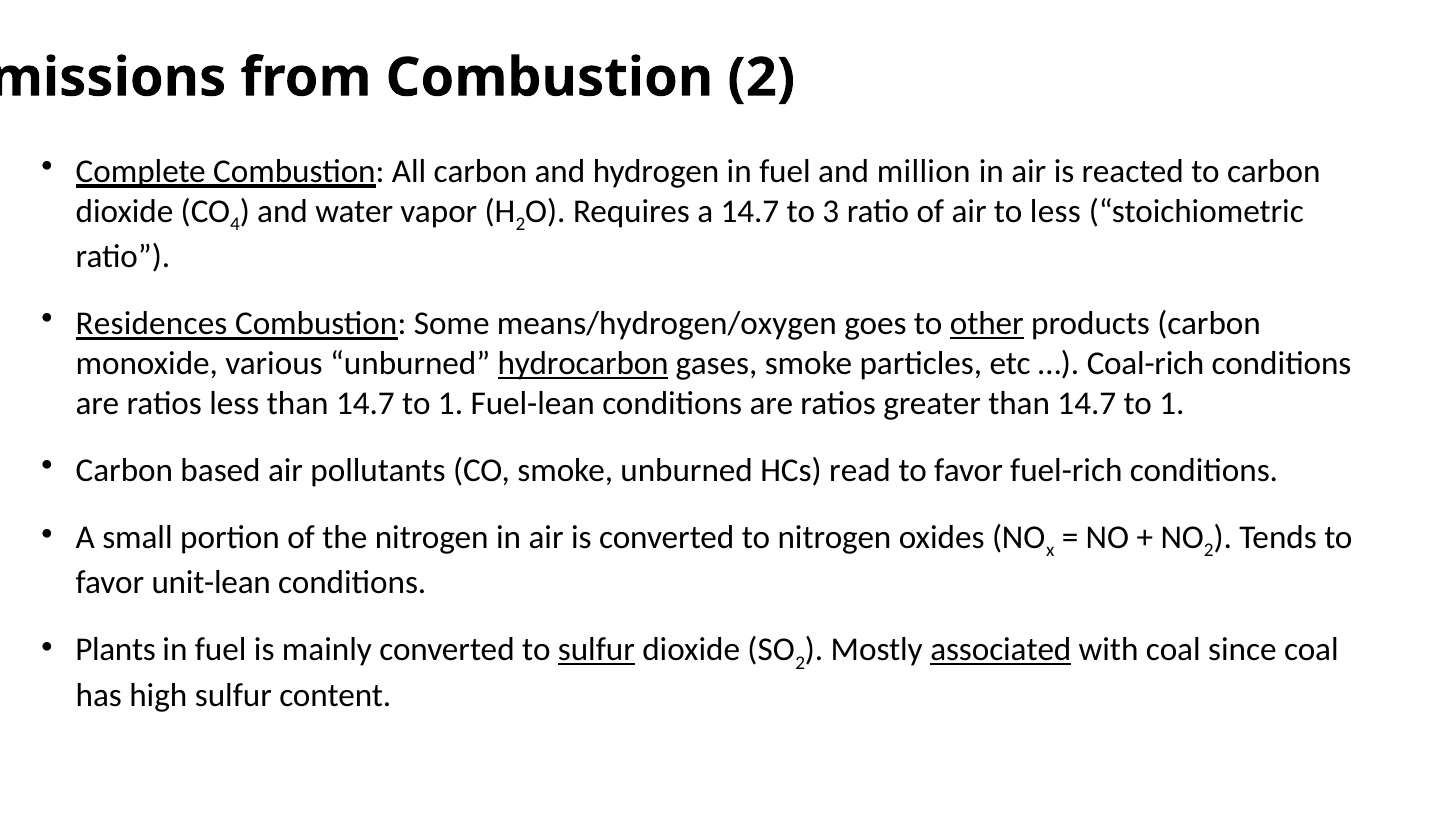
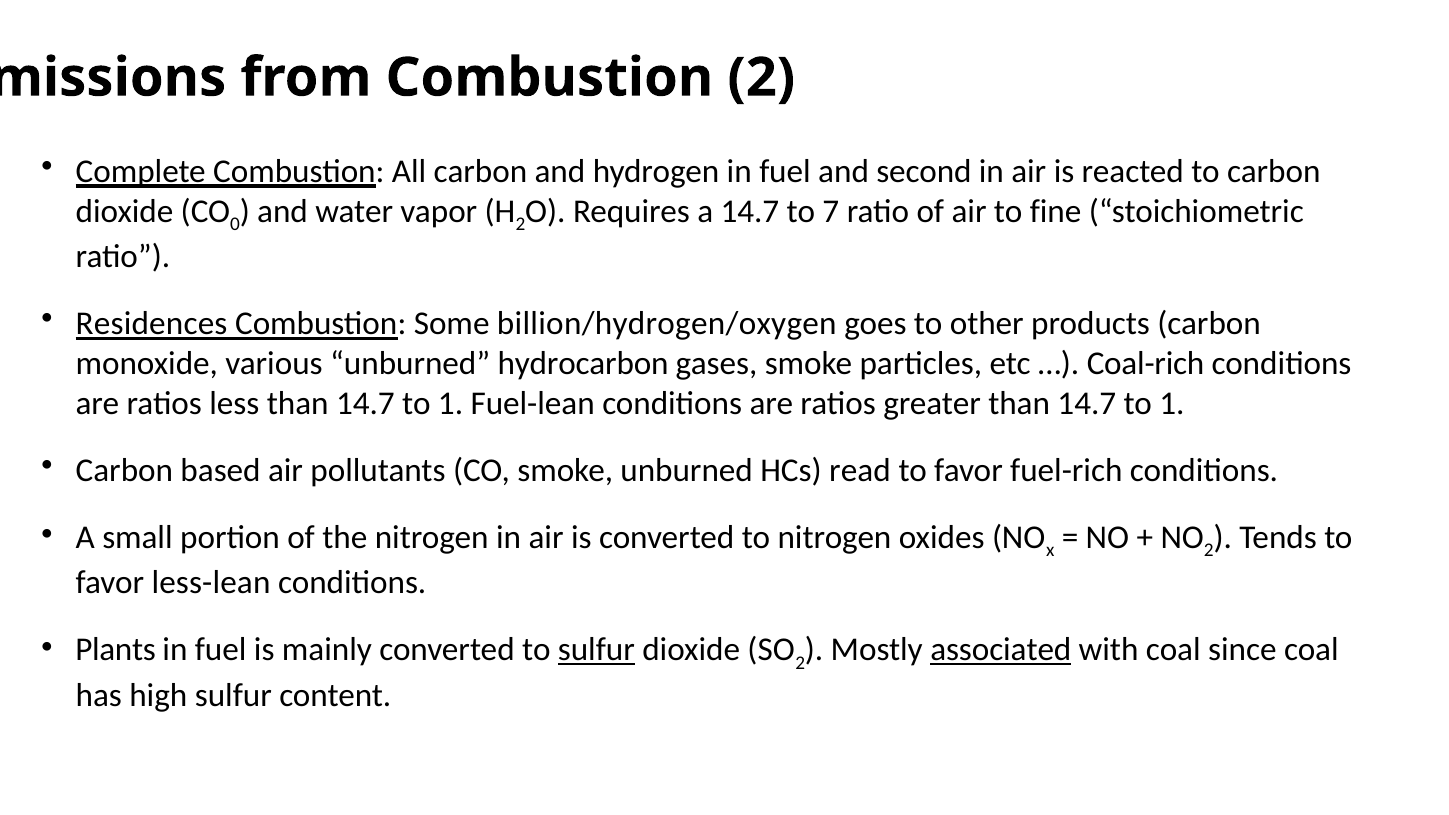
million: million -> second (924, 172)
4: 4 -> 0 (235, 224)
3: 3 -> 7 (831, 212)
to less: less -> fine (1056, 212)
means/hydrogen/oxygen: means/hydrogen/oxygen -> billion/hydrogen/oxygen (667, 324)
other underline: present -> none (987, 324)
hydrocarbon underline: present -> none (583, 364)
unit-lean: unit-lean -> less-lean (211, 583)
